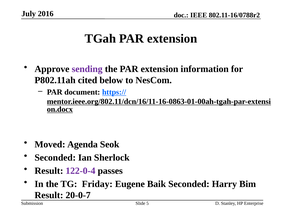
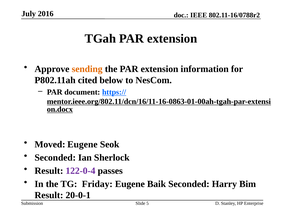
sending colour: purple -> orange (87, 69)
Moved Agenda: Agenda -> Eugene (82, 144)
20-0-7: 20-0-7 -> 20-0-1 (78, 195)
